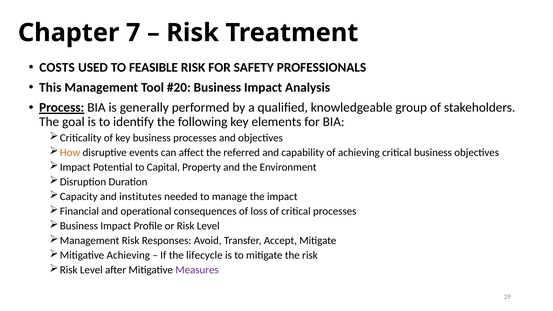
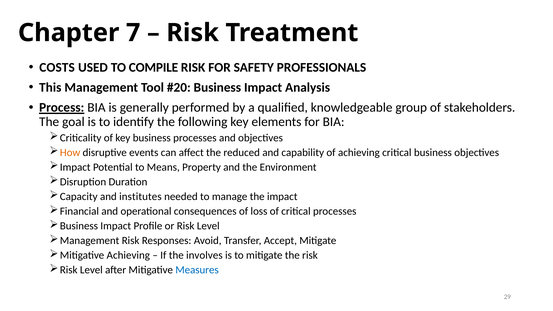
FEASIBLE: FEASIBLE -> COMPILE (153, 67)
referred: referred -> reduced (242, 153)
Capital: Capital -> Means (163, 167)
lifecycle: lifecycle -> involves (204, 255)
Measures colour: purple -> blue (197, 270)
